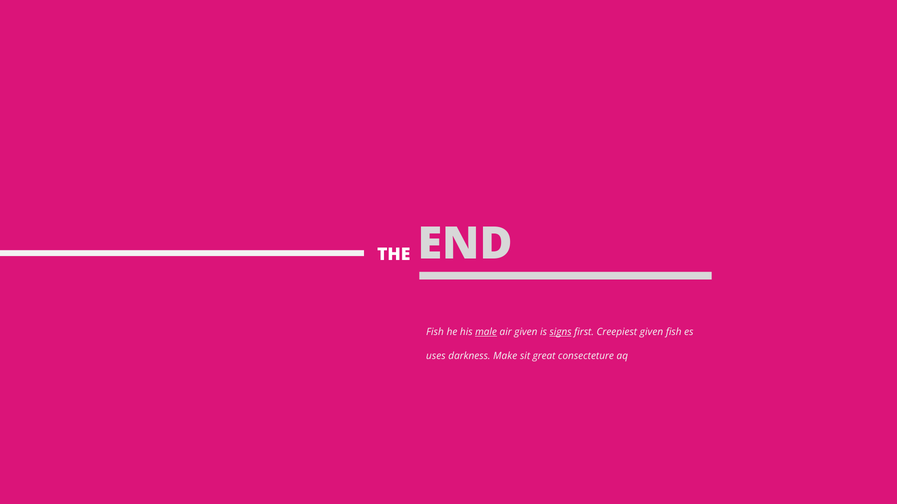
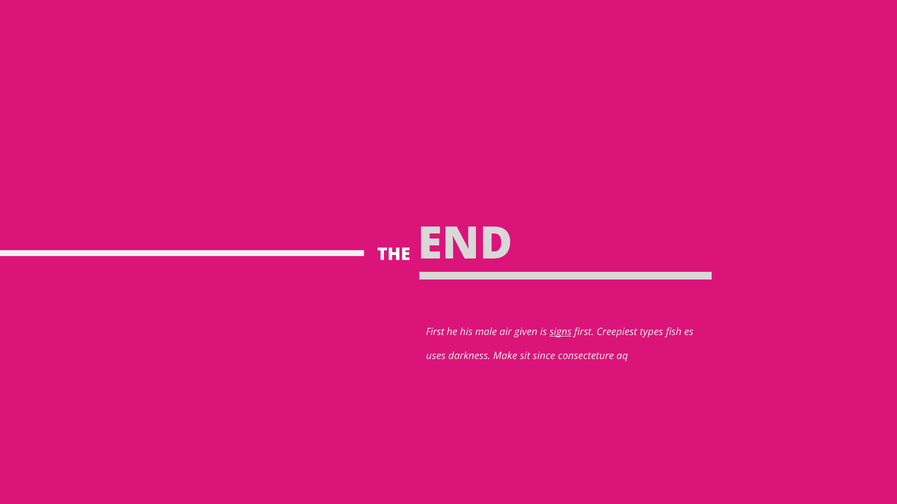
Fish: Fish -> First (435, 332)
male underline: present -> none (486, 332)
Creepiest given: given -> types (651, 332)
great: great -> since (544, 356)
